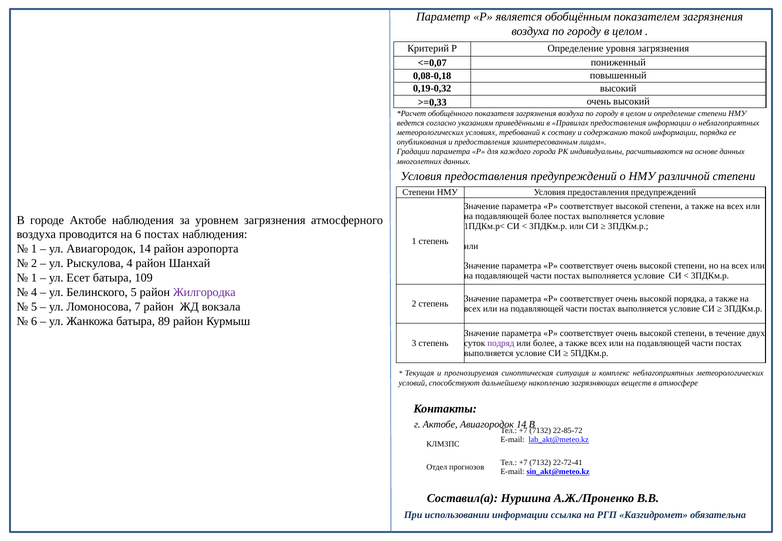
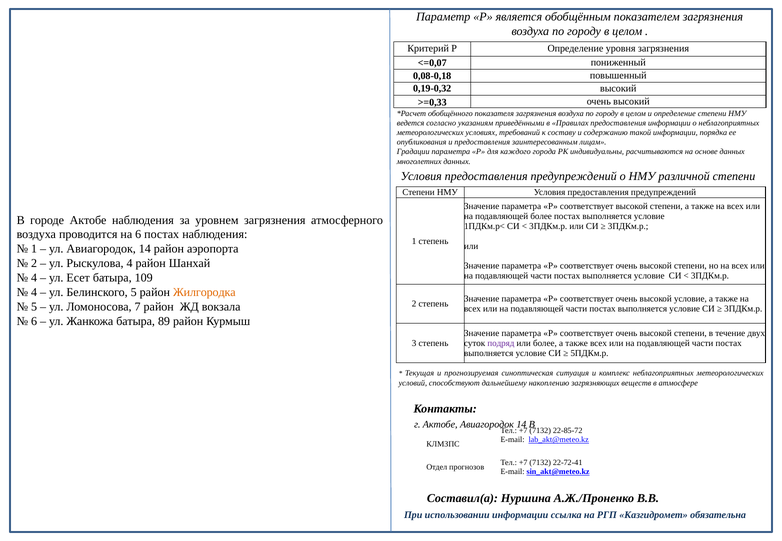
1: 1 -> 4 (34, 278)
Жилгородка colour: purple -> orange (204, 292)
высокой порядка: порядка -> условие (690, 299)
